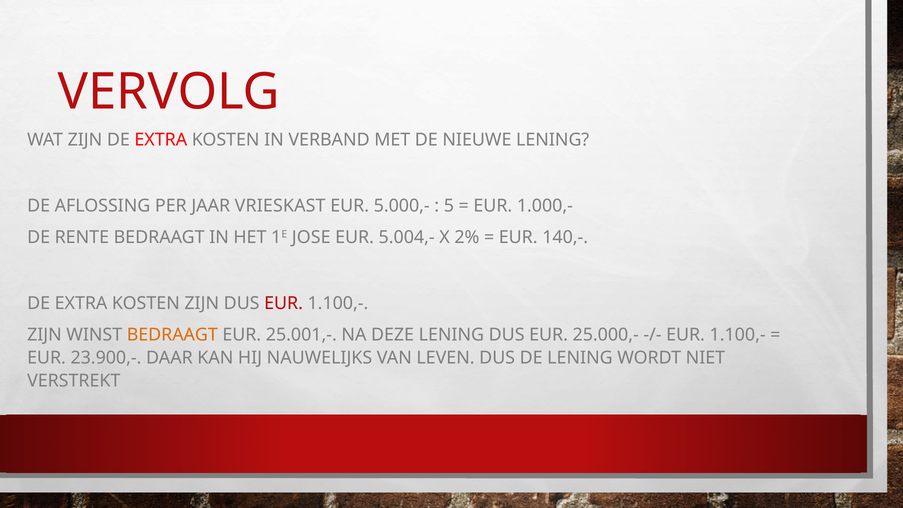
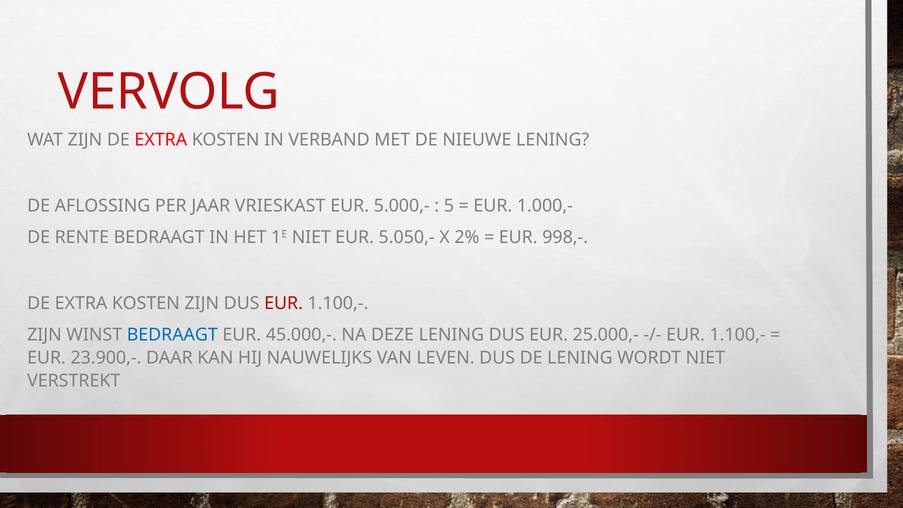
1E JOSE: JOSE -> NIET (311, 237)
5.004,-: 5.004,- -> 5.050,- (407, 237)
140,-: 140,- -> 998,- (565, 237)
BEDRAAGT colour: orange -> blue (172, 335)
25.001,-: 25.001,- -> 45.000,- (301, 335)
